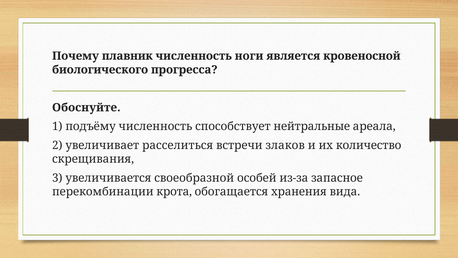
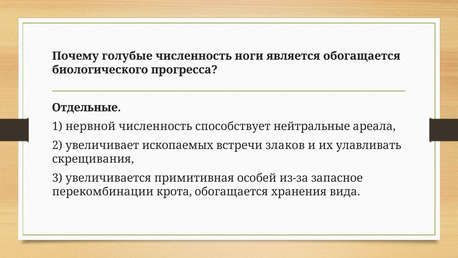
плавник: плавник -> голубые (127, 56)
является кровеносной: кровеносной -> обогащается (362, 56)
Обоснуйте: Обоснуйте -> Отдельные (86, 107)
подъёму: подъёму -> нервной (90, 126)
расселиться: расселиться -> ископаемых (178, 145)
количество: количество -> улавливать (369, 145)
своеобразной: своеобразной -> примитивная (194, 178)
